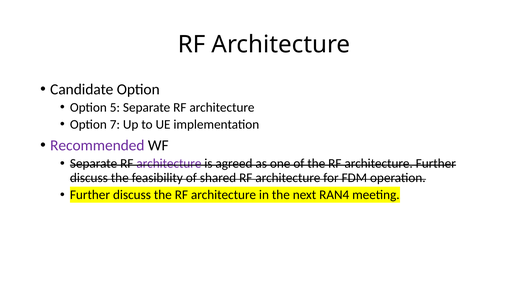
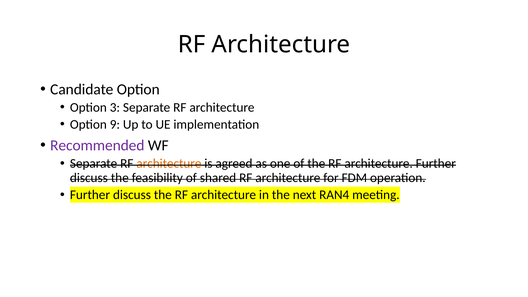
5: 5 -> 3 (115, 107)
7: 7 -> 9 (115, 124)
architecture colour: purple -> orange (169, 164)
